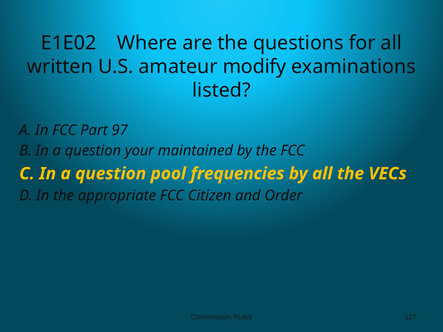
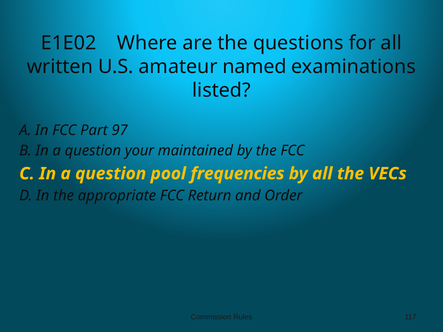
modify: modify -> named (255, 67)
Citizen: Citizen -> Return (210, 196)
